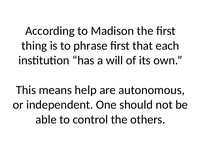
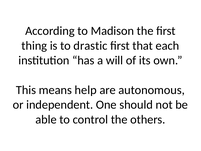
phrase: phrase -> drastic (90, 46)
